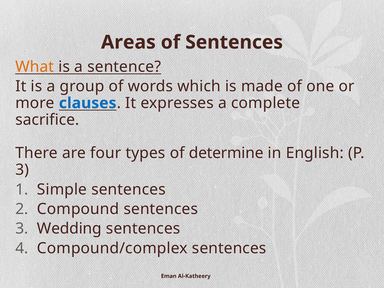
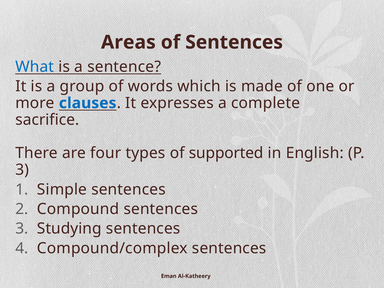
What colour: orange -> blue (35, 67)
determine: determine -> supported (226, 153)
Wedding: Wedding -> Studying (69, 229)
